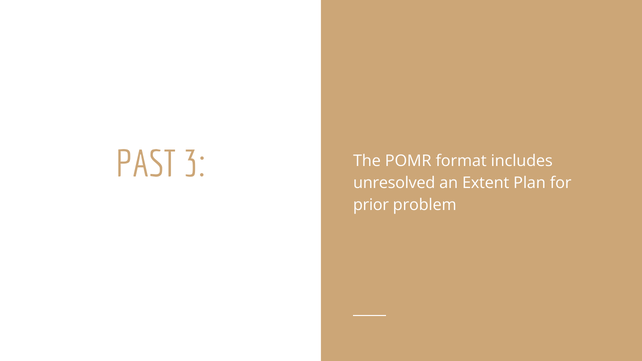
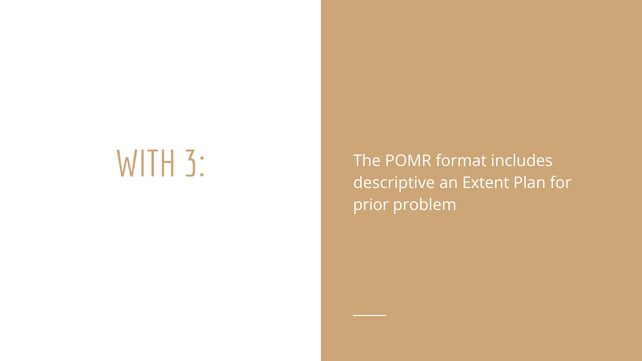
PAST: PAST -> WITH (146, 164)
unresolved: unresolved -> descriptive (394, 183)
